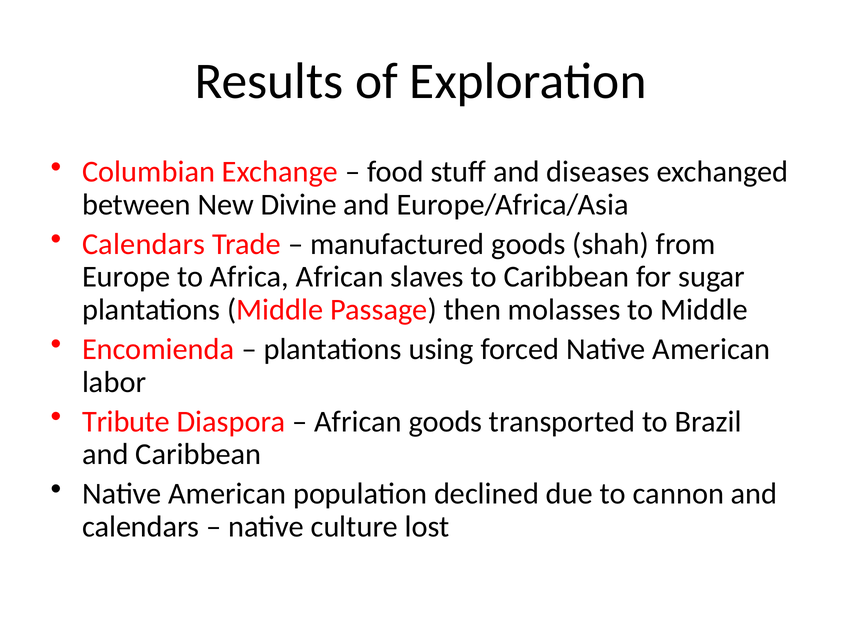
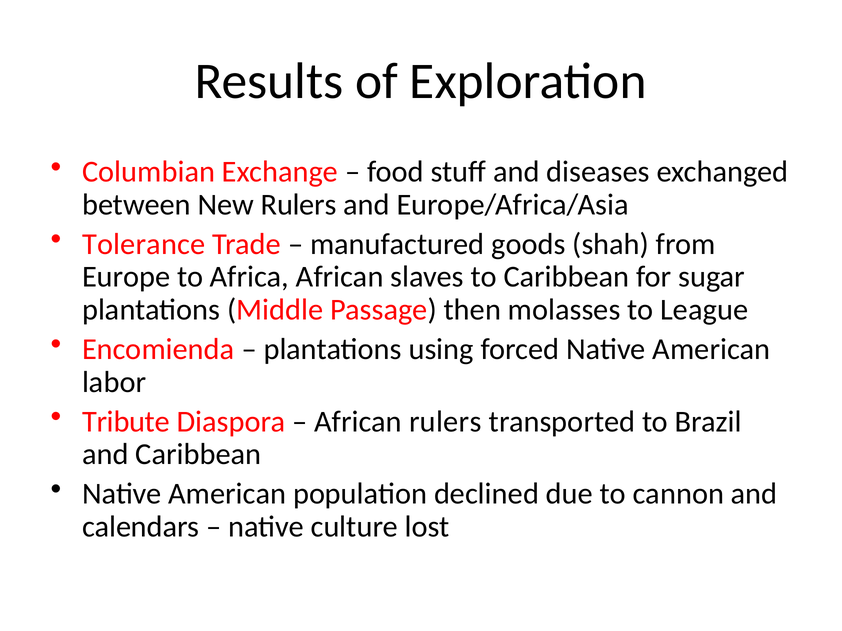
New Divine: Divine -> Rulers (299, 205)
Calendars: Calendars -> Tolerance (144, 244)
to Middle: Middle -> League (704, 310)
African goods: goods -> rulers (445, 422)
